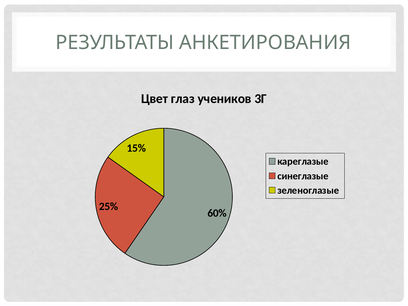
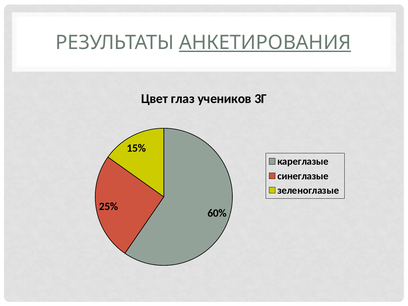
АНКЕТИРОВАНИЯ underline: none -> present (265, 43)
